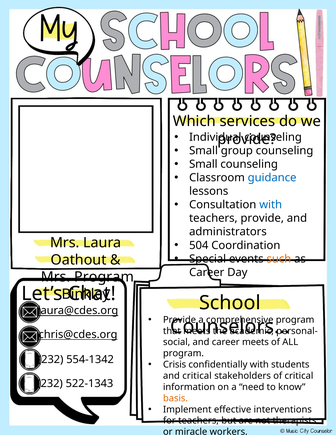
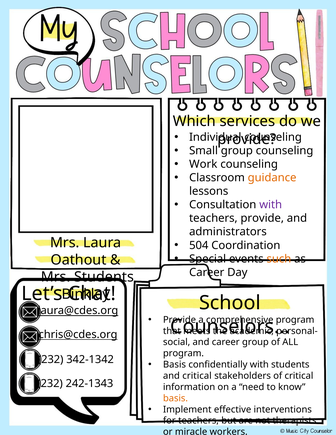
Small: Small -> Work (203, 164)
guidance colour: blue -> orange (272, 178)
with colour: blue -> purple (271, 205)
Mrs Program: Program -> Students (104, 277)
career meets: meets -> group (255, 342)
554-1342: 554-1342 -> 342-1342 (90, 359)
Crisis: Crisis -> Basis (175, 364)
522-1343: 522-1343 -> 242-1343 (89, 383)
